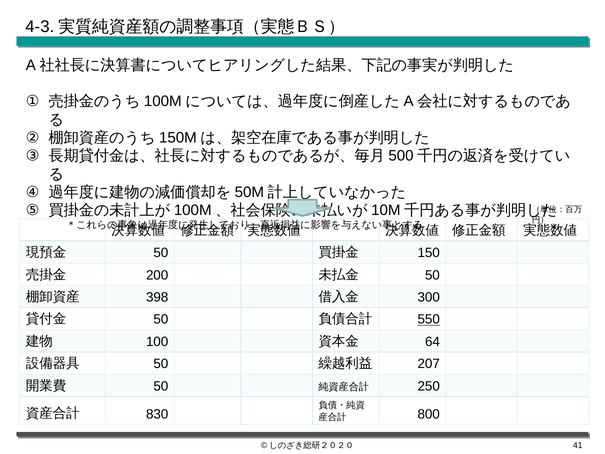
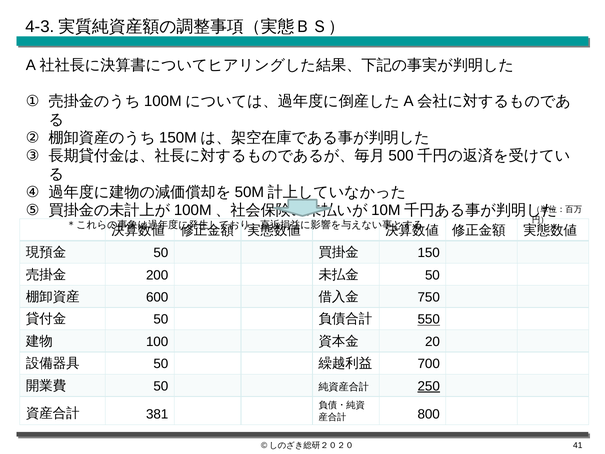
398: 398 -> 600 (157, 297)
300: 300 -> 750 (429, 297)
64: 64 -> 20 (432, 342)
207: 207 -> 700 (429, 364)
250 underline: none -> present (429, 386)
830: 830 -> 381 (157, 414)
